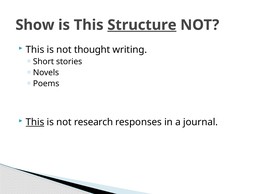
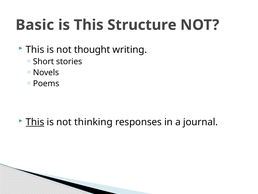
Show: Show -> Basic (35, 25)
Structure underline: present -> none (142, 25)
research: research -> thinking (93, 122)
